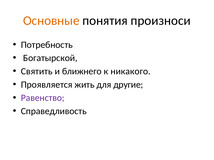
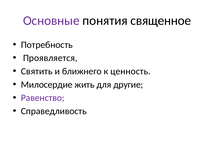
Основные colour: orange -> purple (51, 21)
произноси: произноси -> священное (161, 21)
Богатырской: Богатырской -> Проявляется (50, 58)
никакого: никакого -> ценность (131, 72)
Проявляется: Проявляется -> Милосердие (47, 85)
